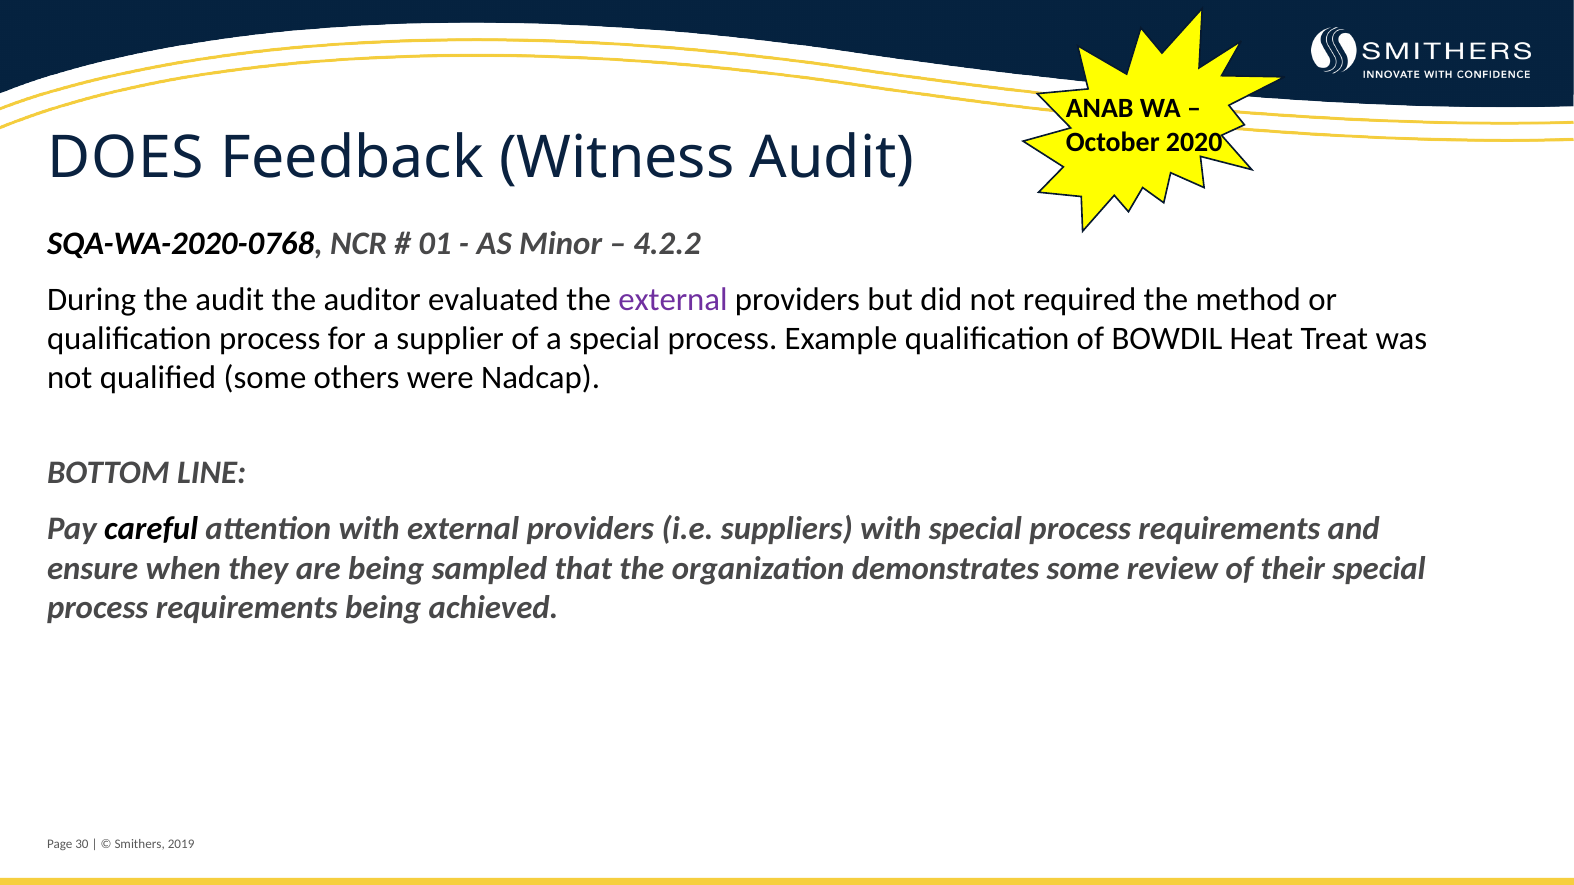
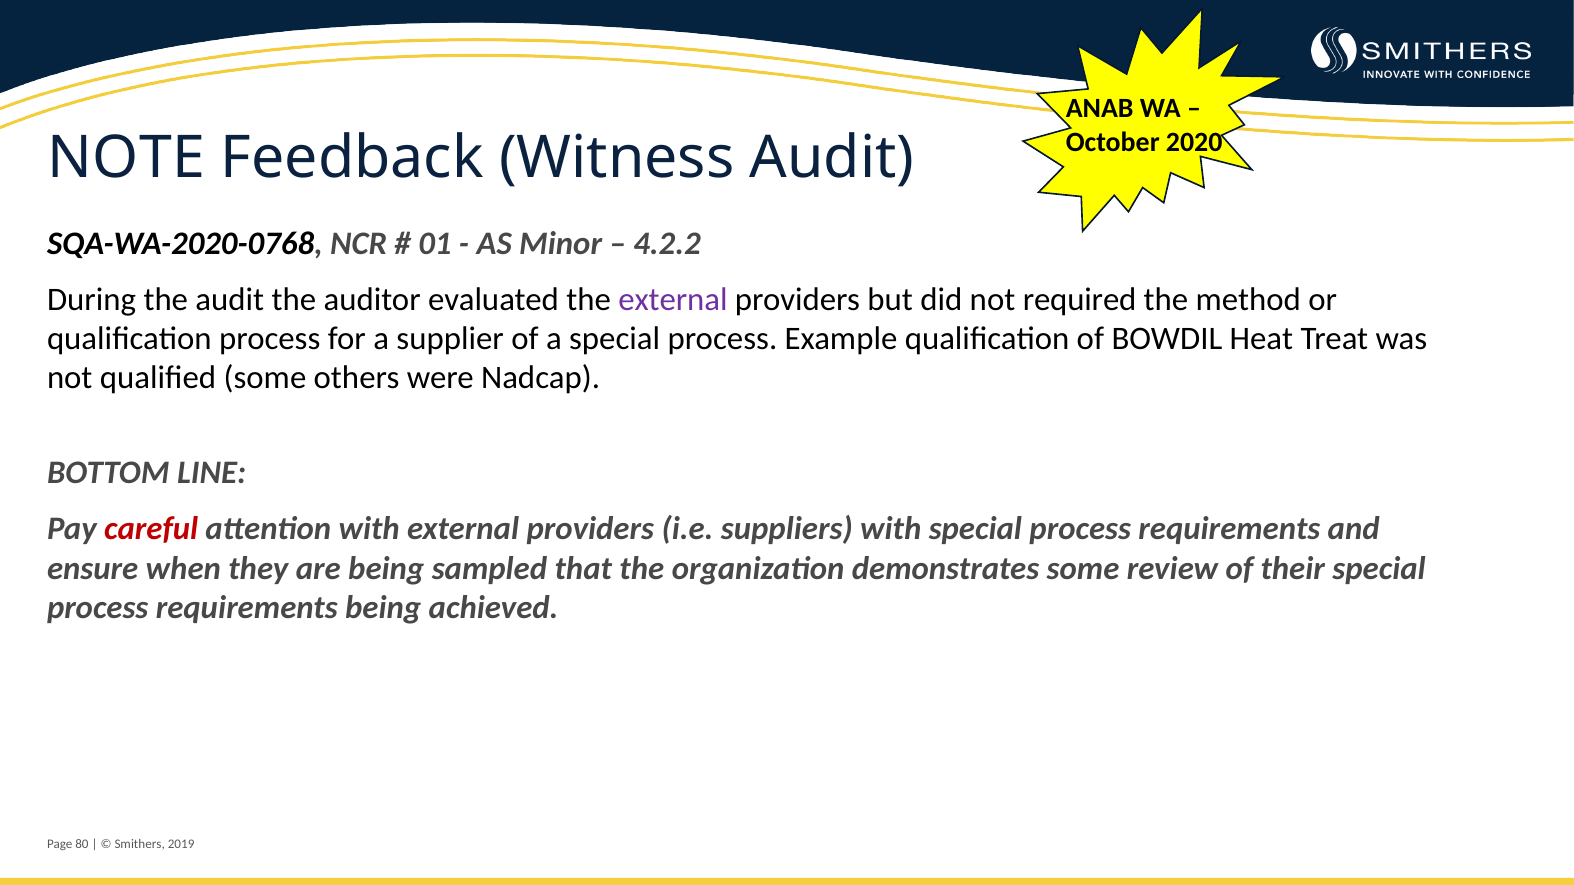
DOES: DOES -> NOTE (126, 158)
careful colour: black -> red (151, 529)
30: 30 -> 80 (82, 844)
